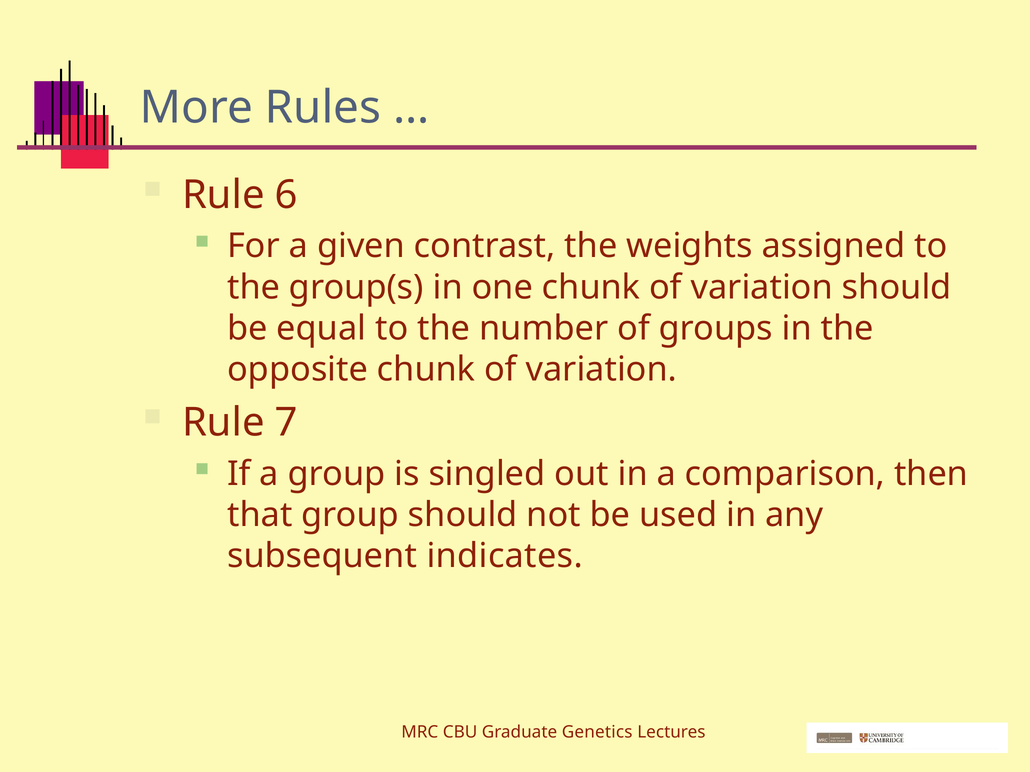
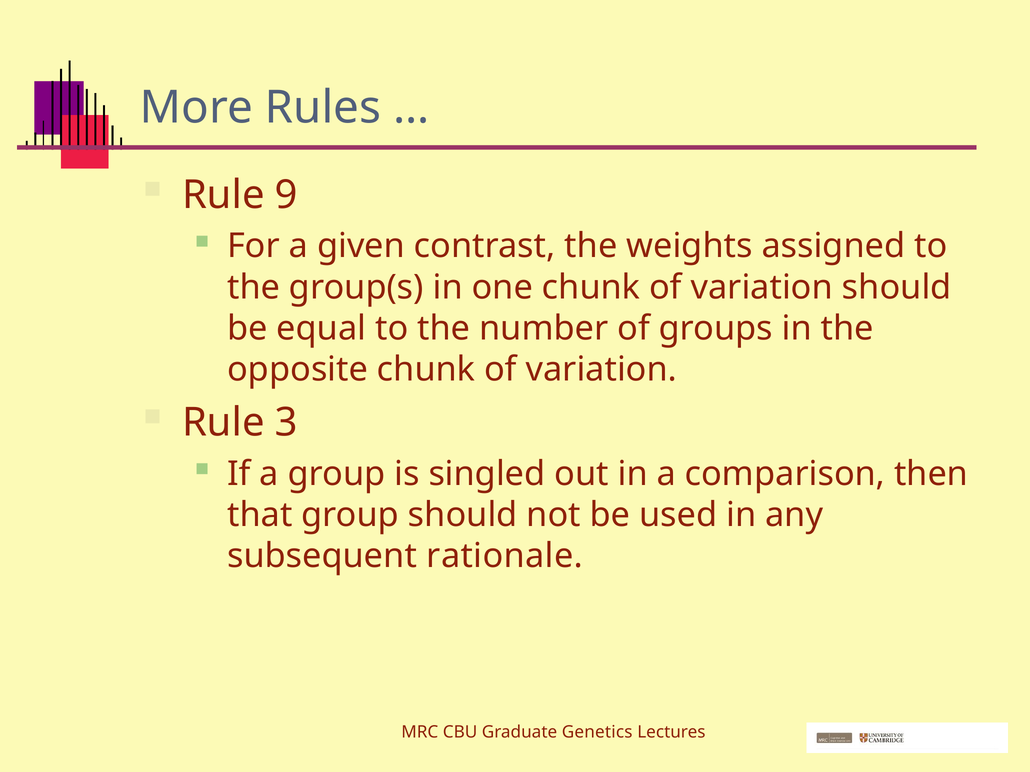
6: 6 -> 9 (286, 195)
7: 7 -> 3 (286, 423)
indicates: indicates -> rationale (505, 556)
